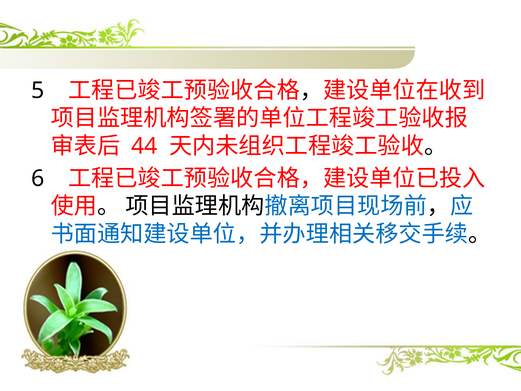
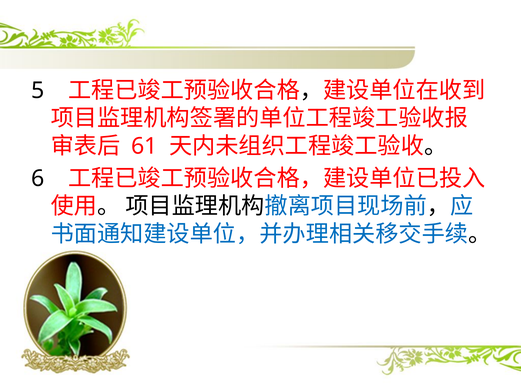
44: 44 -> 61 (144, 146)
